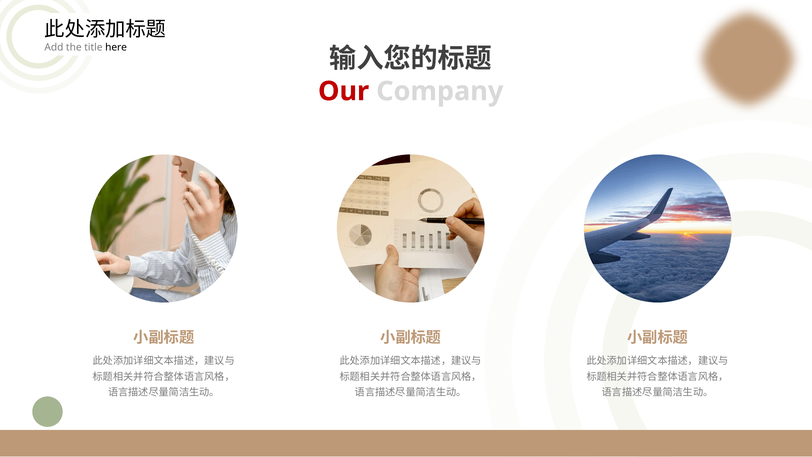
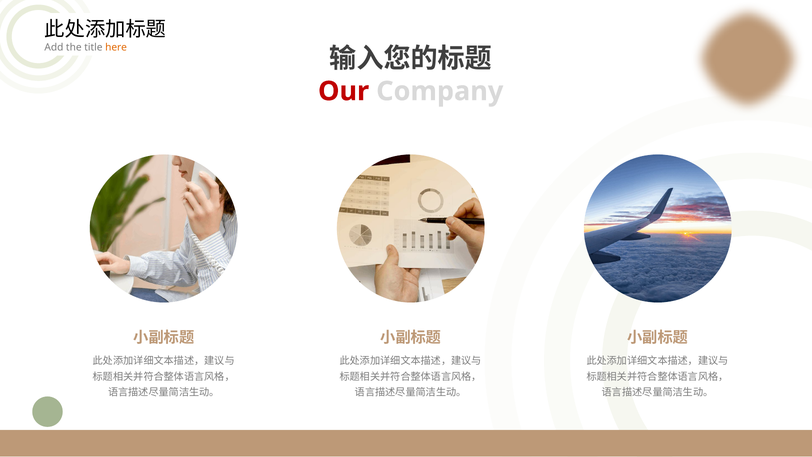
here colour: black -> orange (116, 47)
